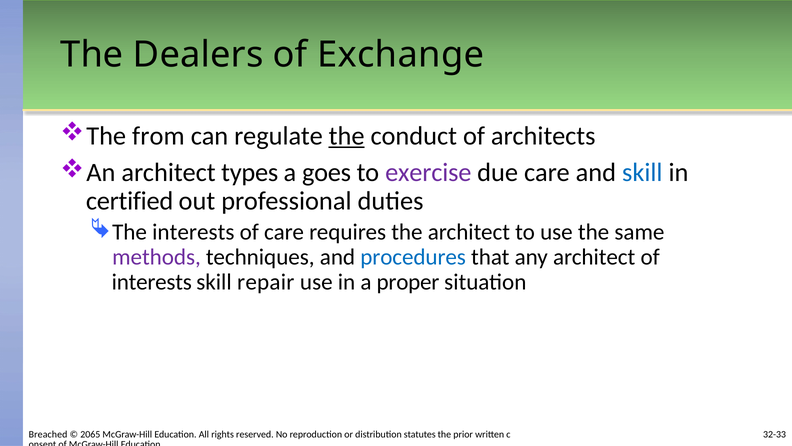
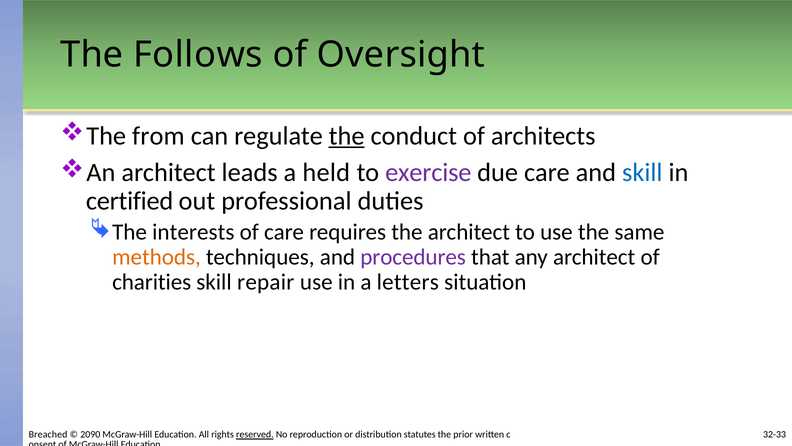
Dealers: Dealers -> Follows (198, 55)
Exchange: Exchange -> Oversight (401, 55)
types: types -> leads (250, 172)
goes: goes -> held (326, 172)
methods colour: purple -> orange (156, 257)
procedures colour: blue -> purple (413, 257)
interests: interests -> charities (152, 282)
proper: proper -> letters (408, 282)
2065: 2065 -> 2090 (90, 434)
reserved underline: none -> present (255, 434)
